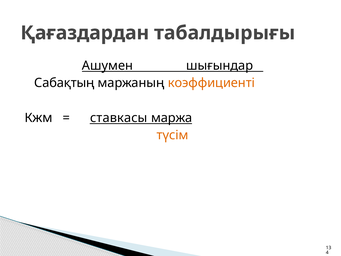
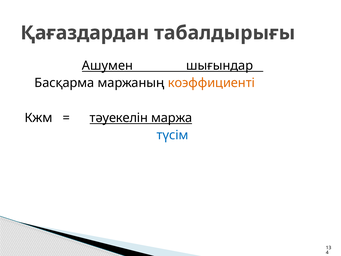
Сабақтың: Сабақтың -> Басқарма (64, 83)
ставкасы: ставкасы -> тәуекелін (119, 118)
түсім colour: orange -> blue (173, 135)
